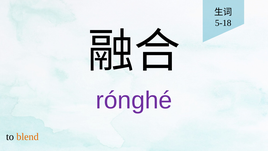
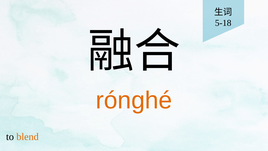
rónghé colour: purple -> orange (134, 100)
